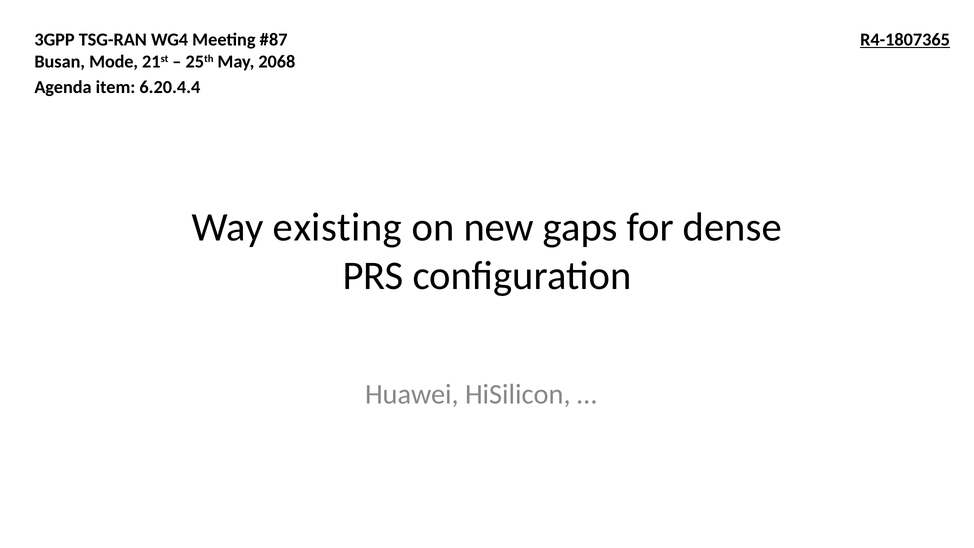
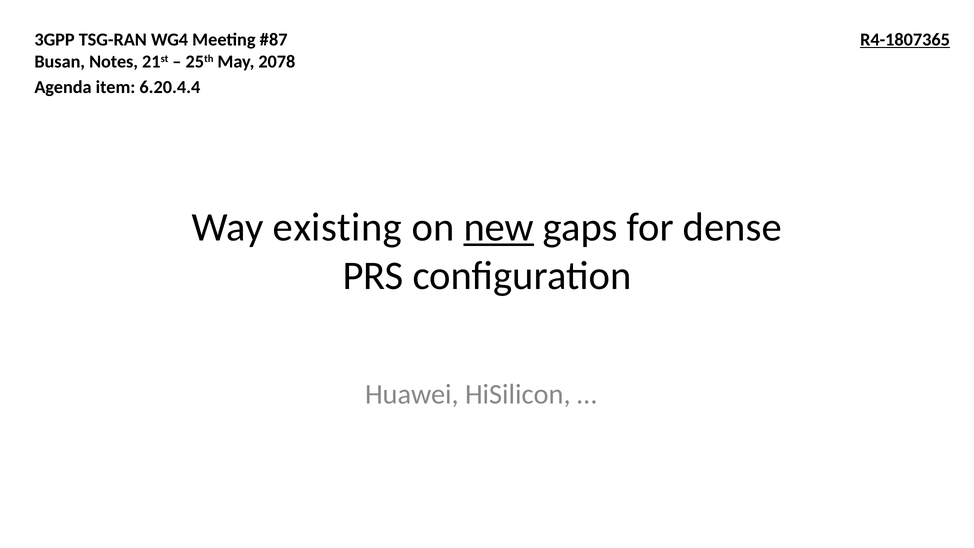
Mode: Mode -> Notes (114, 62)
2068: 2068 -> 2078 (277, 62)
new underline: none -> present (499, 227)
